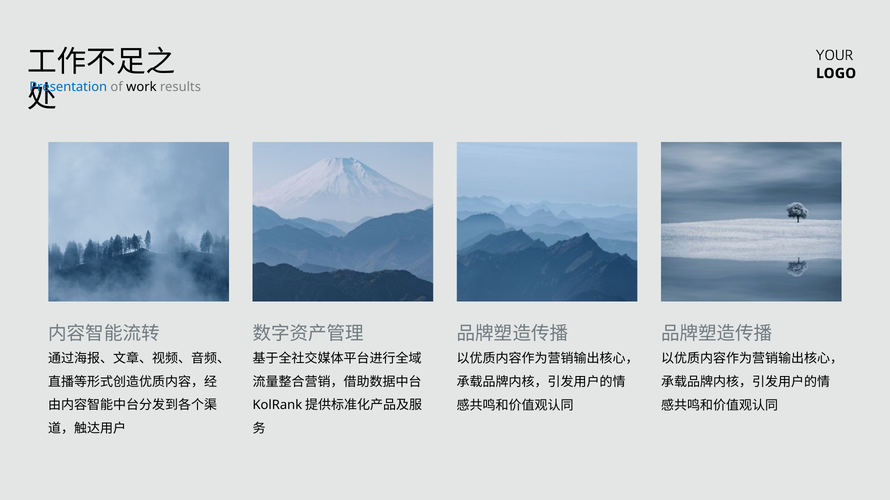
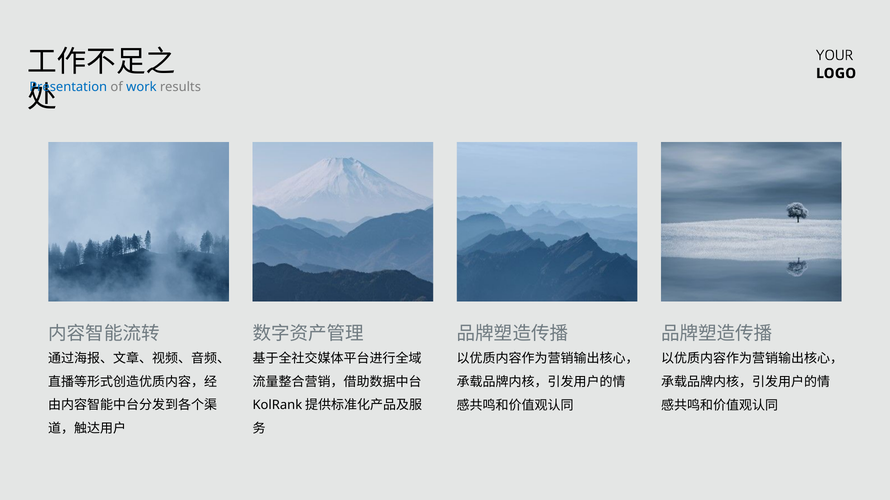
work colour: black -> blue (141, 87)
